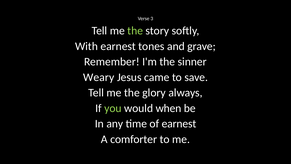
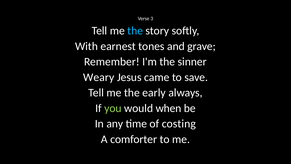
the colour: light green -> light blue (135, 31)
glory: glory -> early (154, 93)
of earnest: earnest -> costing (179, 124)
